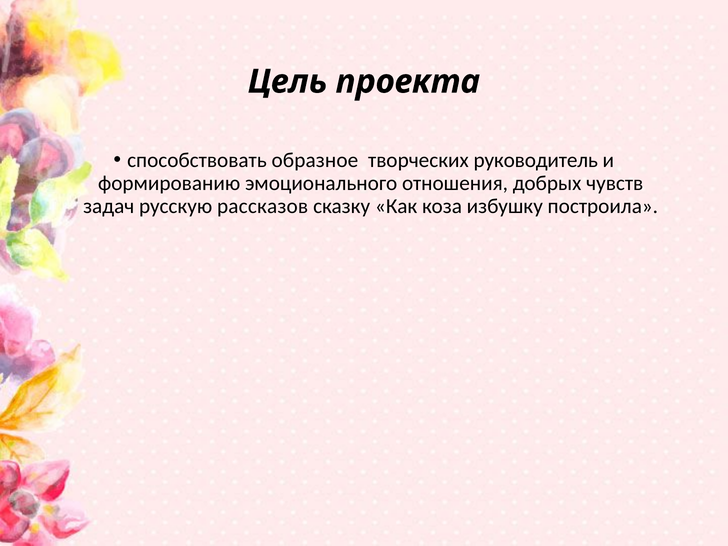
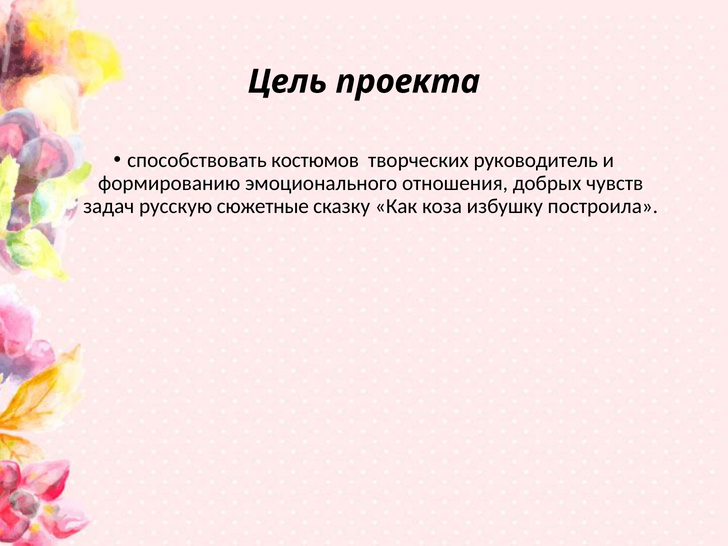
образное: образное -> костюмов (315, 160)
рассказов: рассказов -> сюжетные (263, 206)
